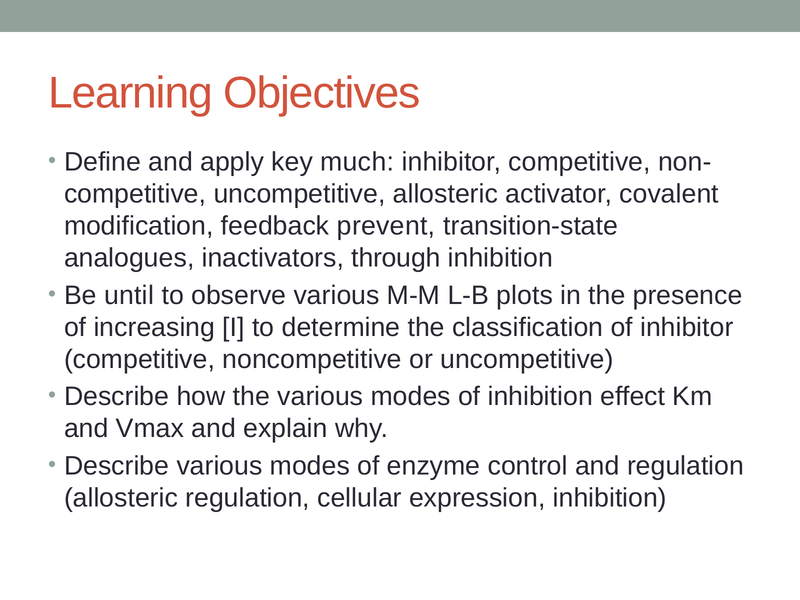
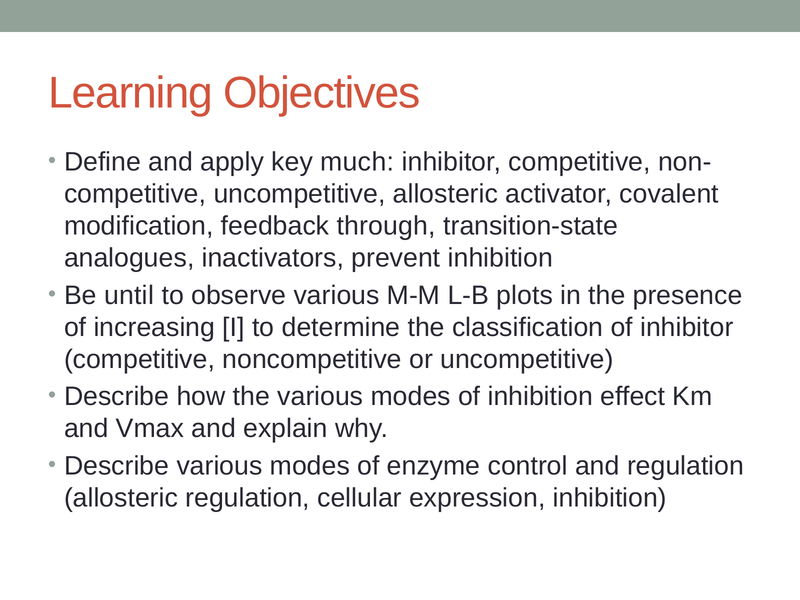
prevent: prevent -> through (386, 226)
through: through -> prevent (396, 258)
